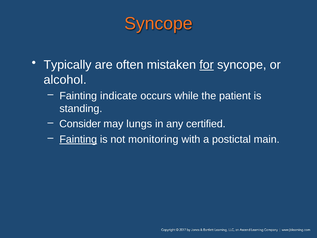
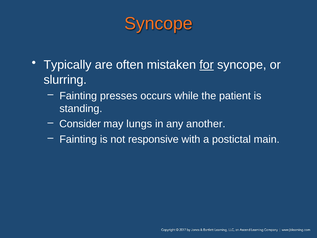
alcohol: alcohol -> slurring (65, 80)
indicate: indicate -> presses (119, 96)
certified: certified -> another (206, 124)
Fainting underline: present -> none (78, 139)
monitoring: monitoring -> responsive (153, 139)
